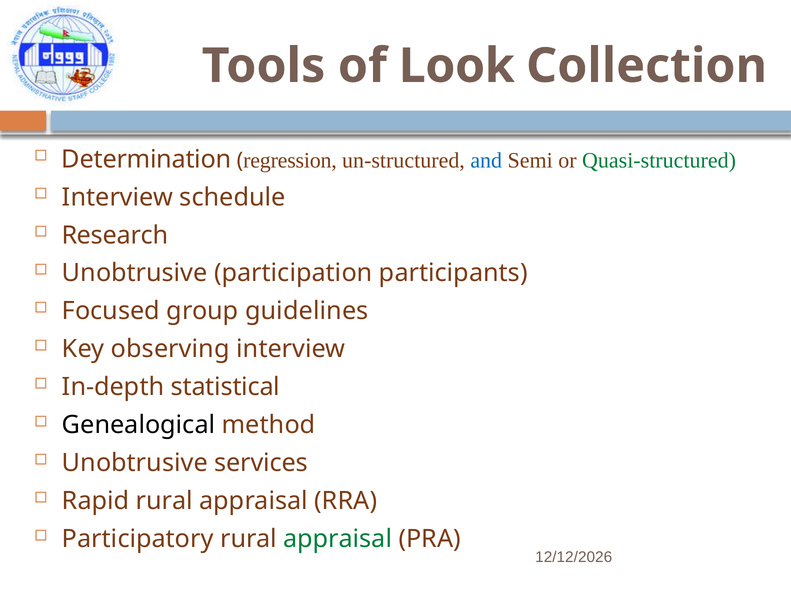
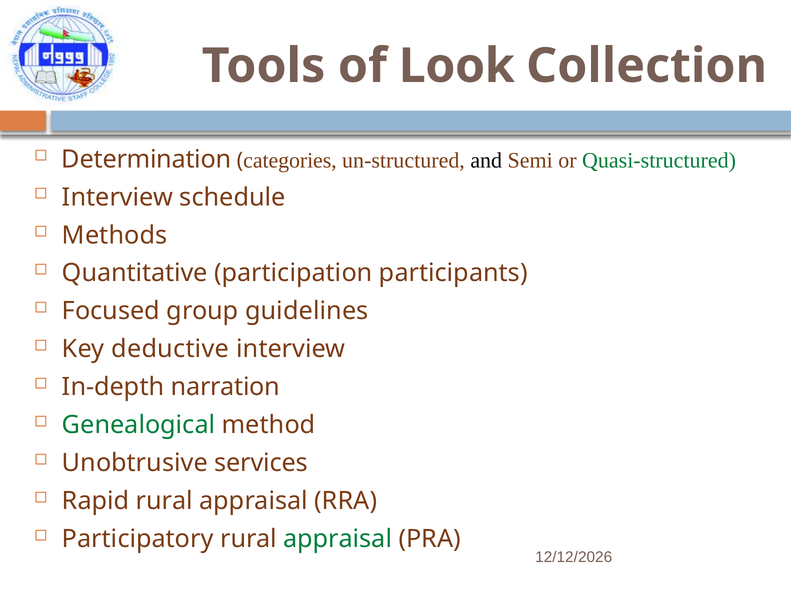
regression: regression -> categories (290, 160)
and colour: blue -> black (486, 160)
Research: Research -> Methods (115, 235)
Unobtrusive: Unobtrusive -> Quantitative (135, 273)
observing: observing -> deductive (170, 349)
statistical: statistical -> narration (225, 387)
Genealogical colour: black -> green (139, 425)
